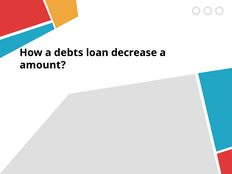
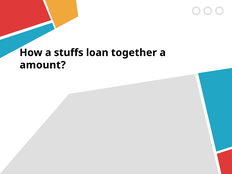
debts: debts -> stuffs (69, 53)
decrease: decrease -> together (134, 53)
